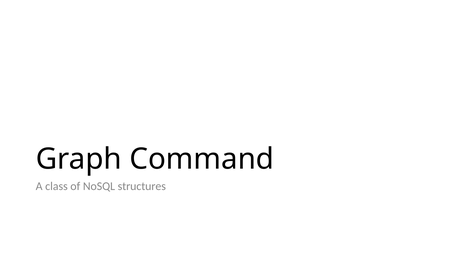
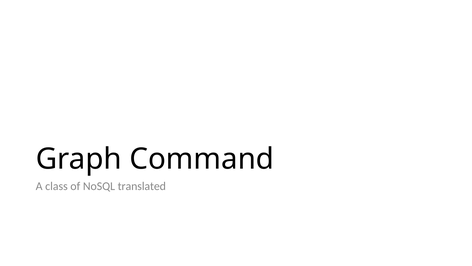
structures: structures -> translated (142, 186)
